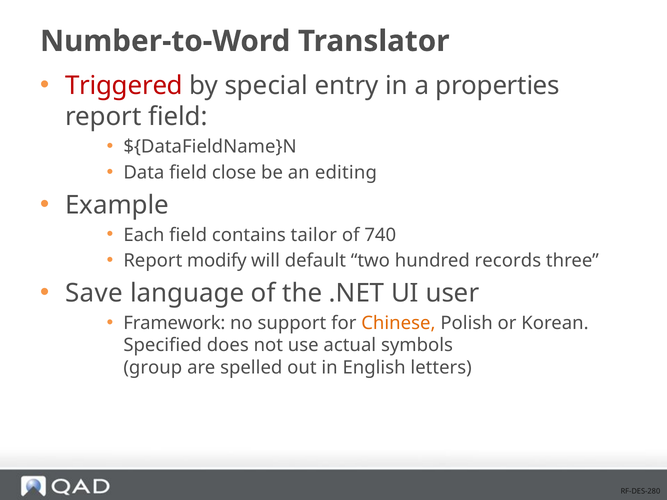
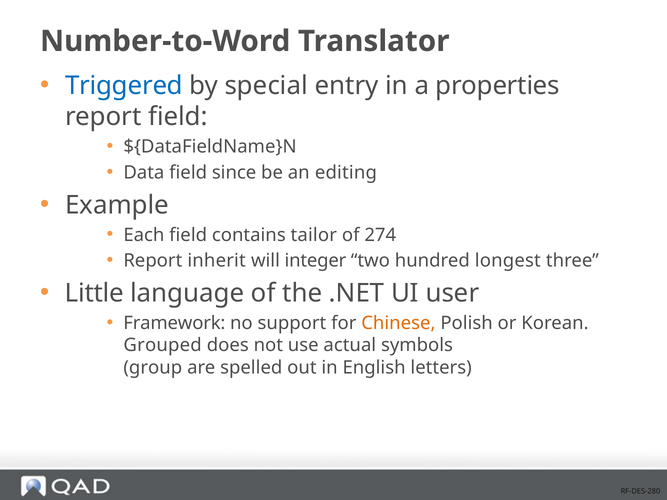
Triggered colour: red -> blue (124, 86)
close: close -> since (234, 173)
740: 740 -> 274 (380, 235)
modify: modify -> inherit (217, 261)
default: default -> integer (315, 261)
records: records -> longest (508, 261)
Save: Save -> Little (94, 293)
Specified: Specified -> Grouped (163, 346)
